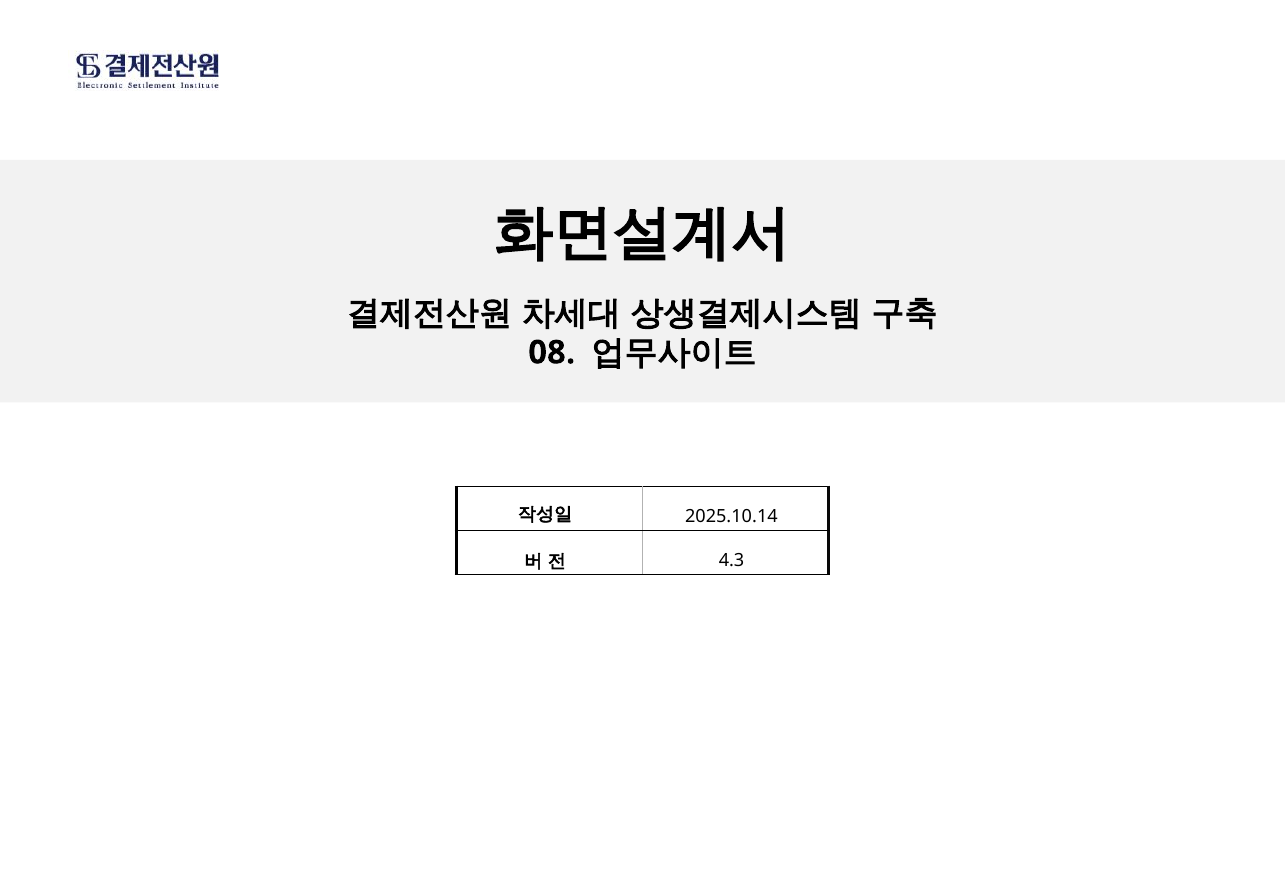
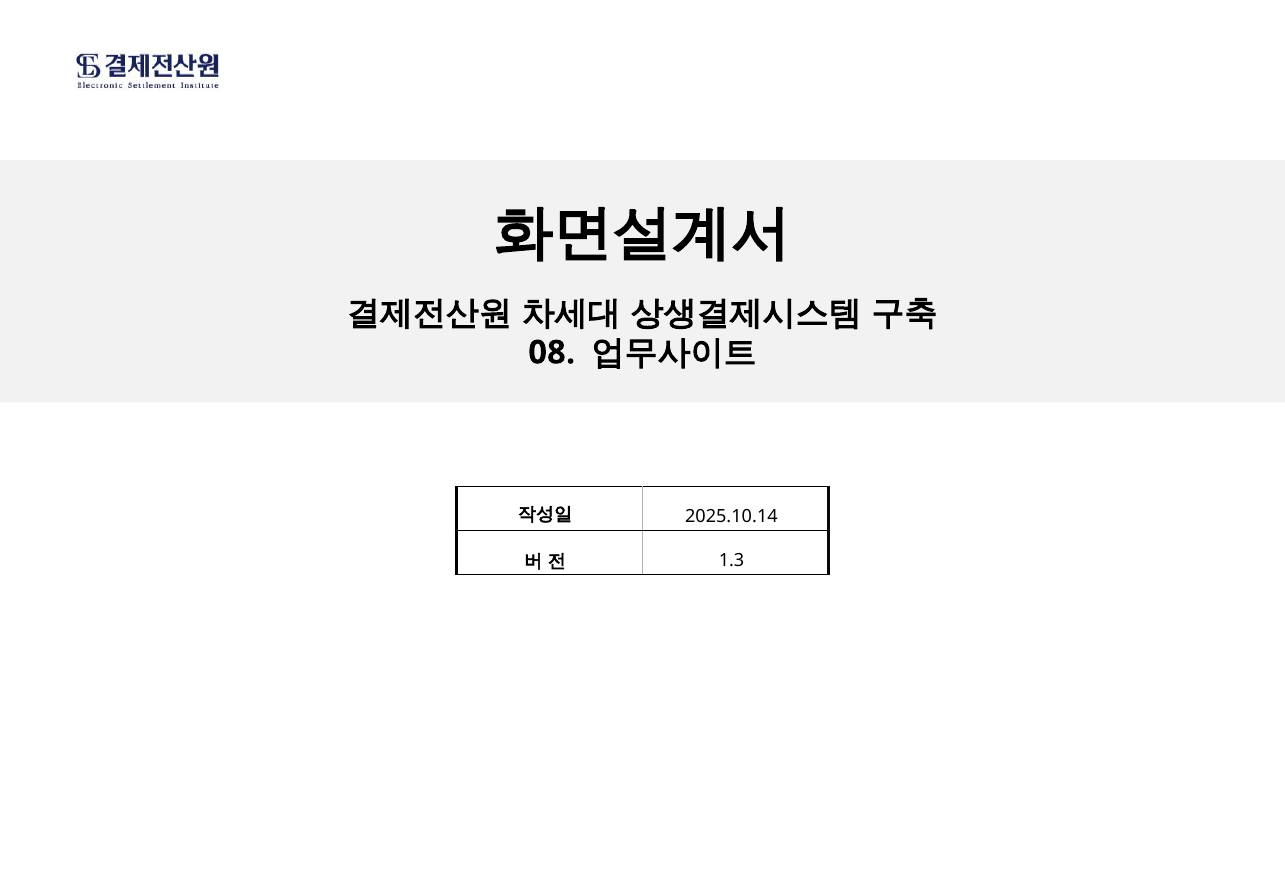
4.3: 4.3 -> 1.3 (732, 561)
